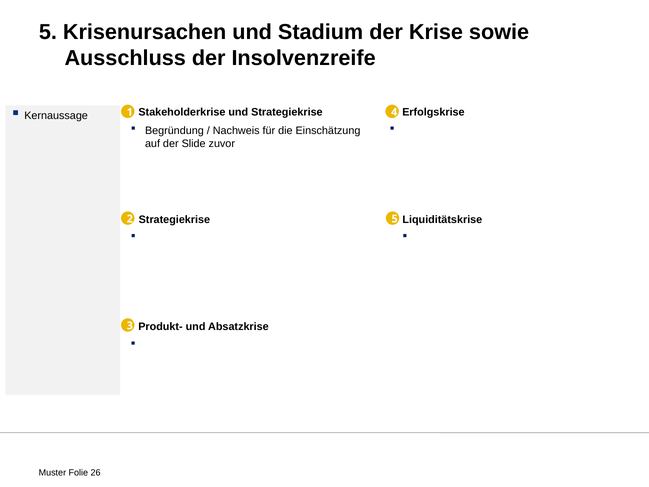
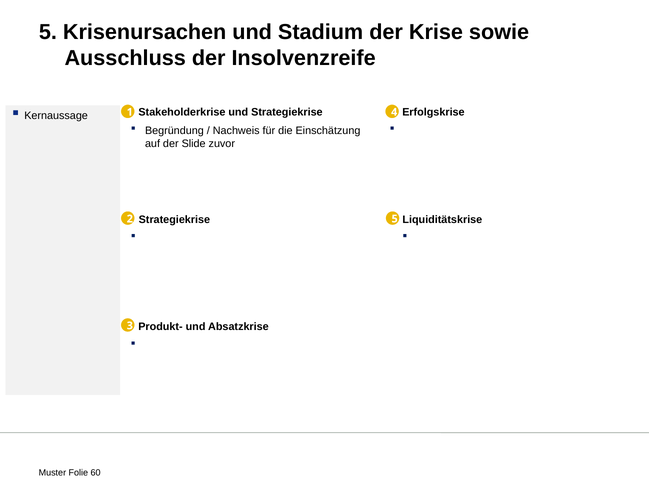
26: 26 -> 60 (96, 472)
